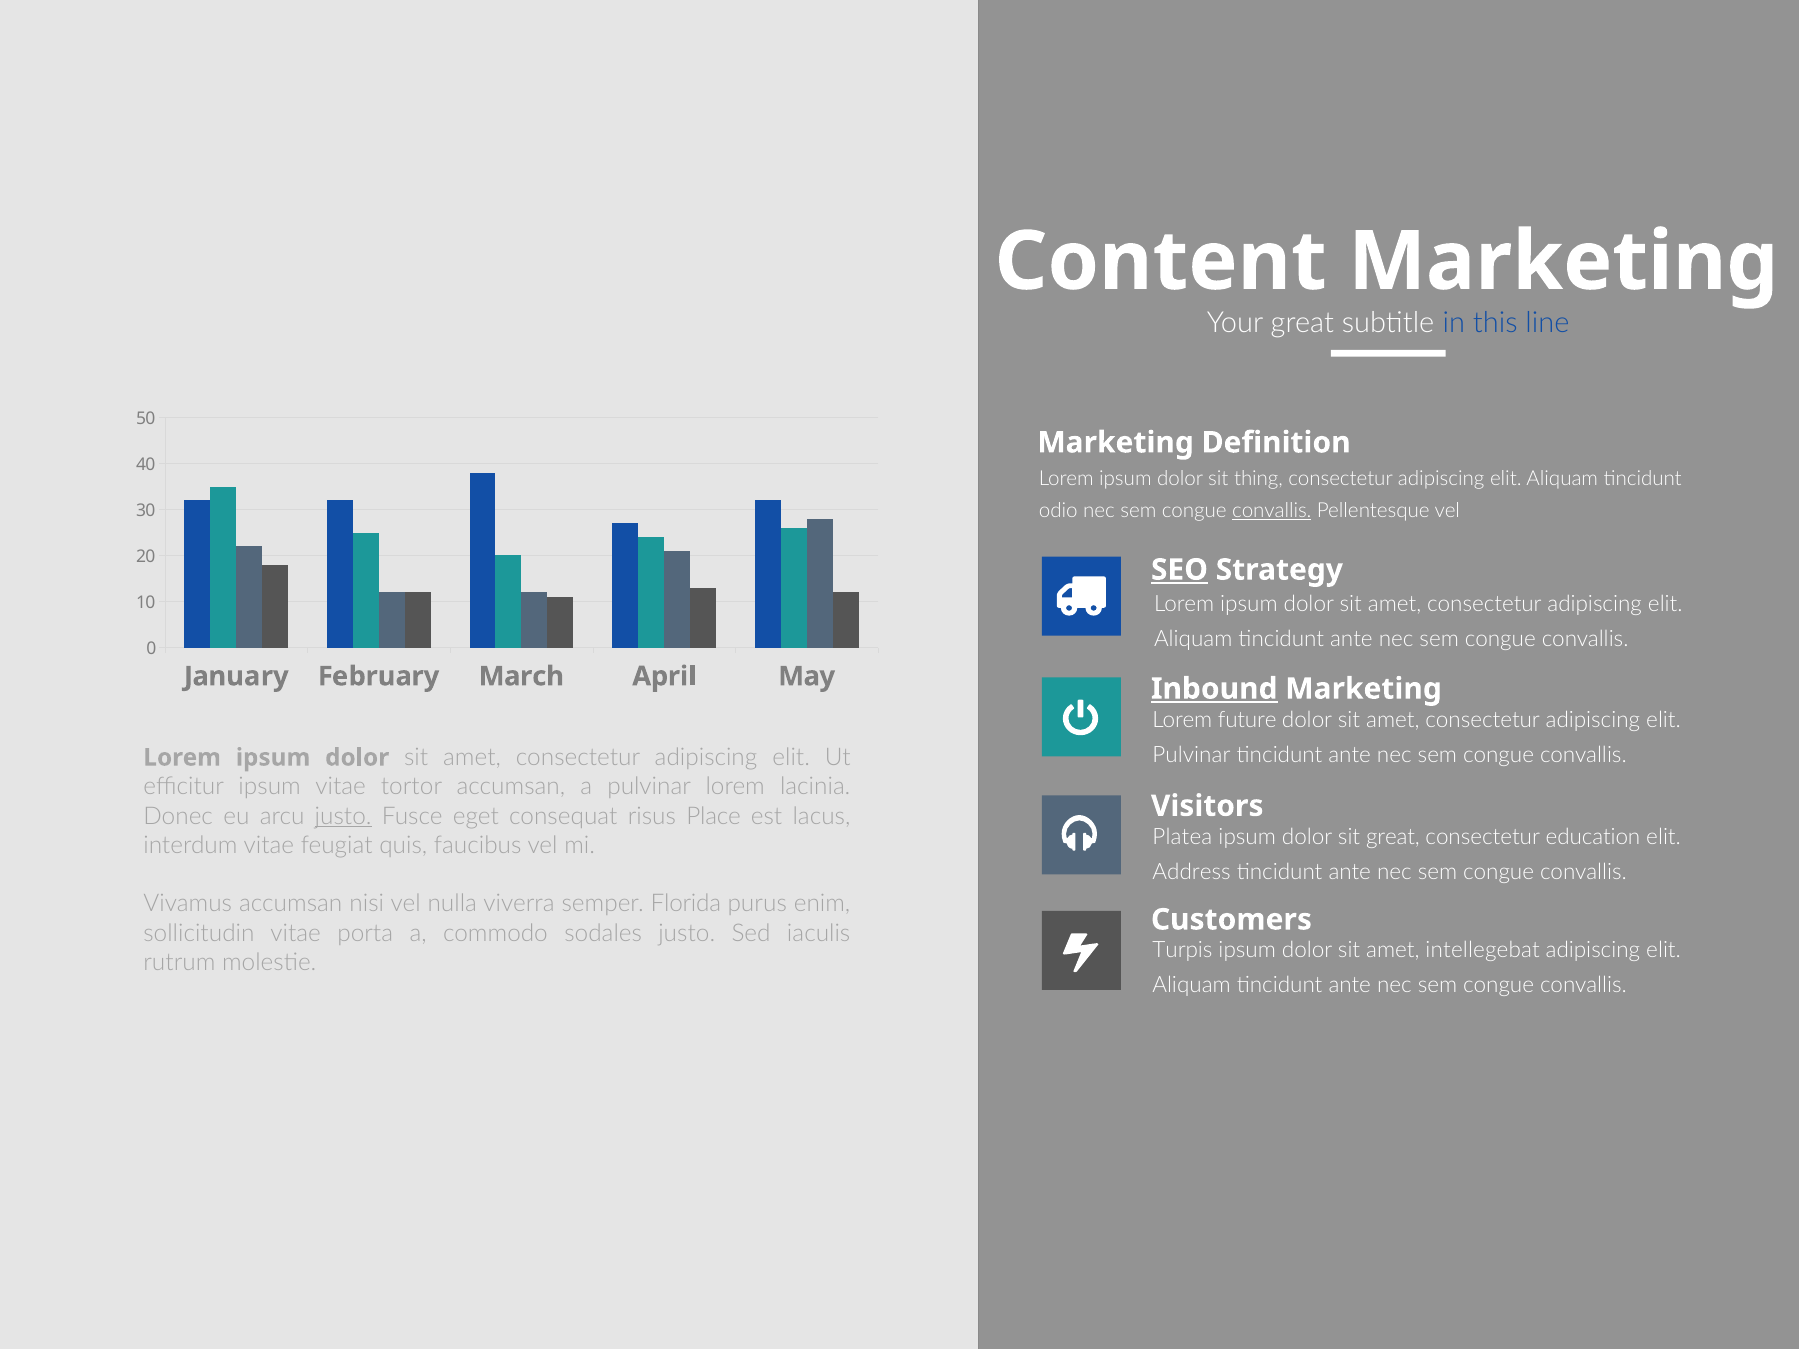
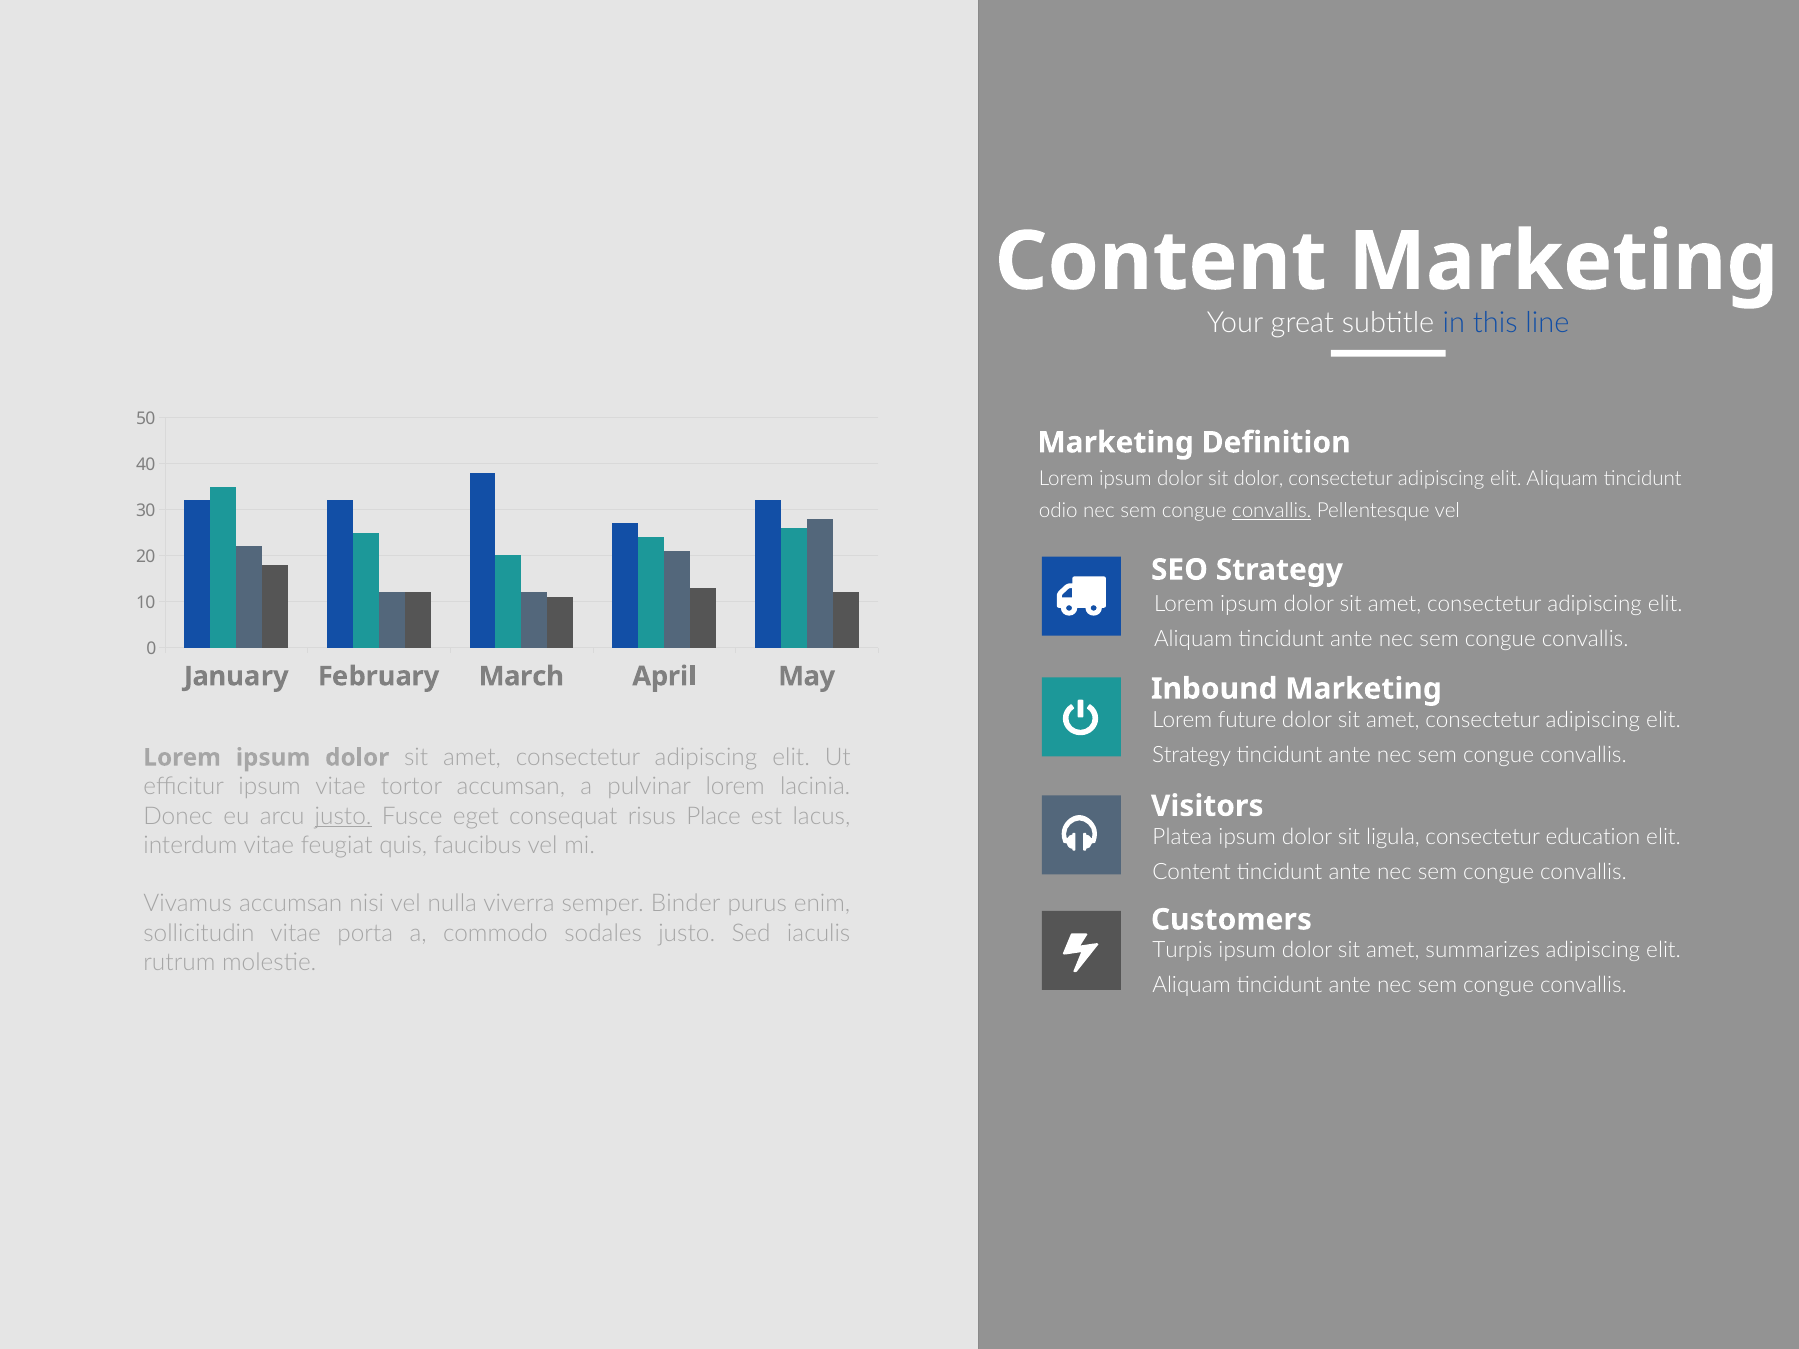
sit thing: thing -> dolor (1259, 479)
SEO underline: present -> none (1179, 570)
Inbound underline: present -> none (1214, 689)
Pulvinar: Pulvinar -> Strategy (1192, 755)
sit great: great -> ligula (1393, 837)
Address: Address -> Content (1192, 872)
Florida: Florida -> Binder (686, 904)
intellegebat: intellegebat -> summarizes (1483, 951)
